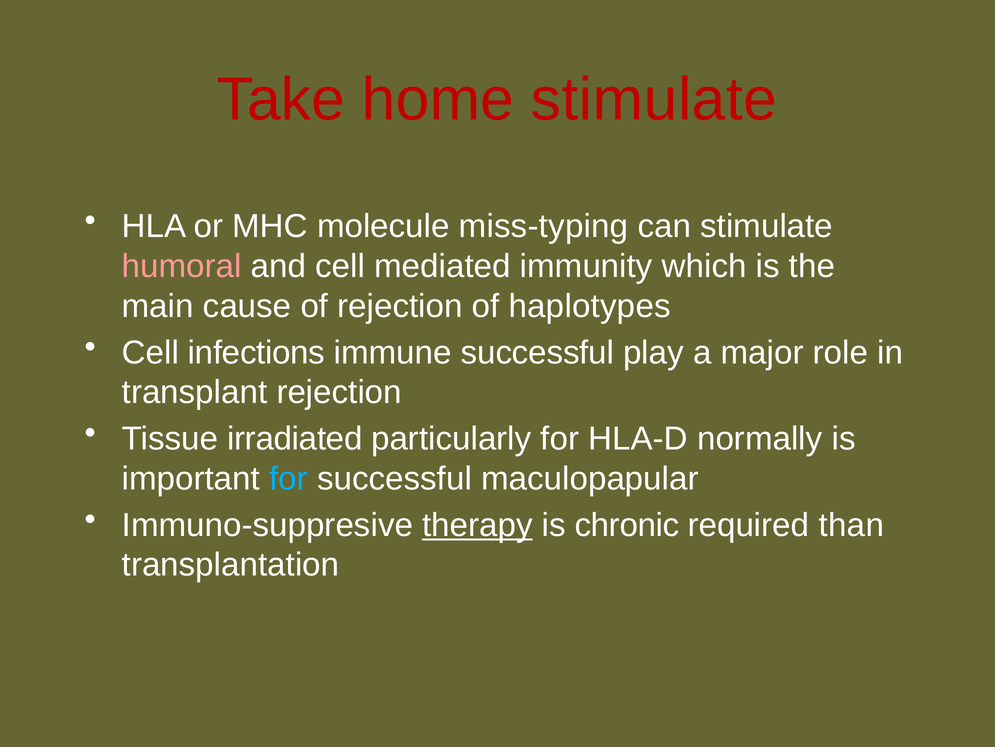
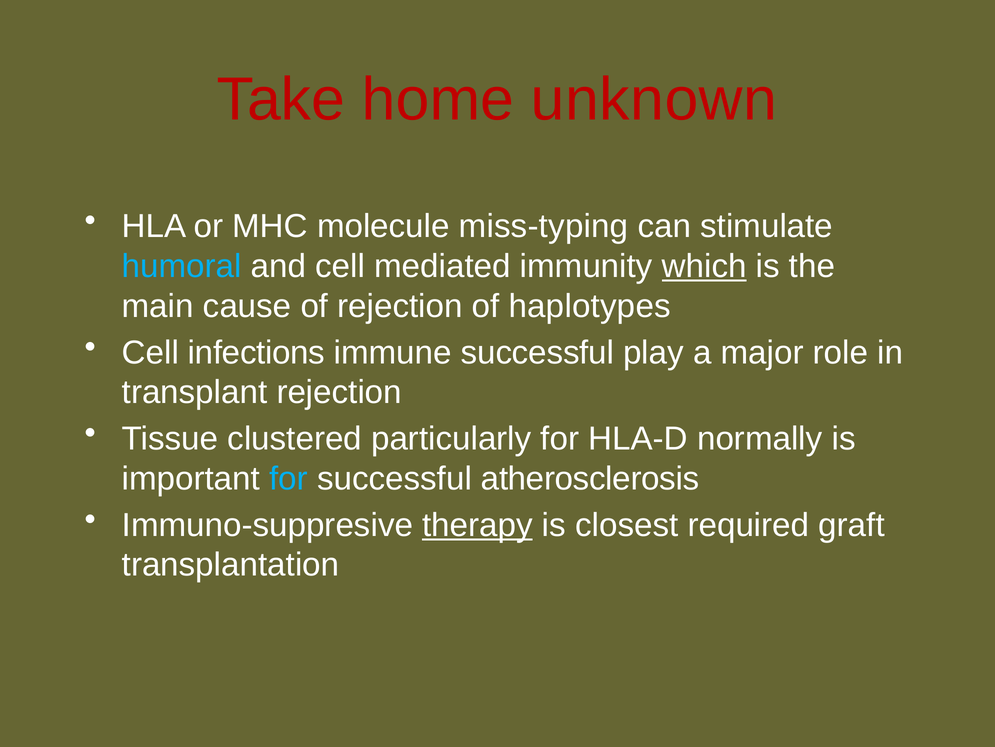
home stimulate: stimulate -> unknown (654, 100)
humoral colour: pink -> light blue (182, 266)
which underline: none -> present (704, 266)
irradiated: irradiated -> clustered (295, 438)
maculopapular: maculopapular -> atherosclerosis (590, 478)
chronic: chronic -> closest (627, 525)
than: than -> graft (852, 525)
